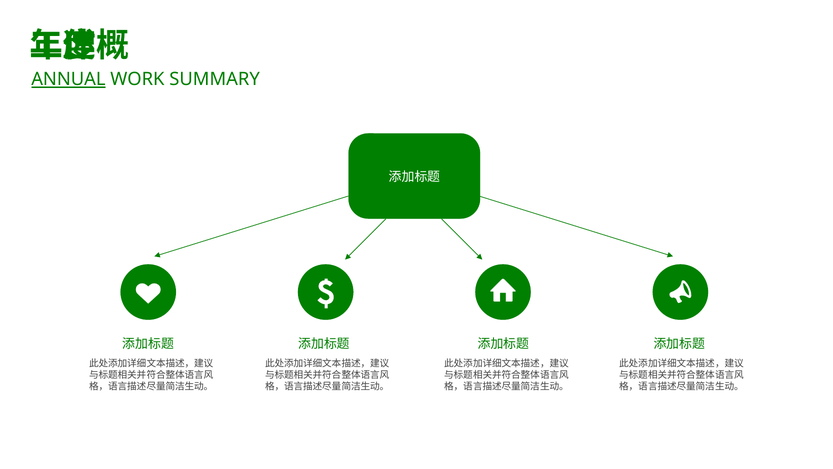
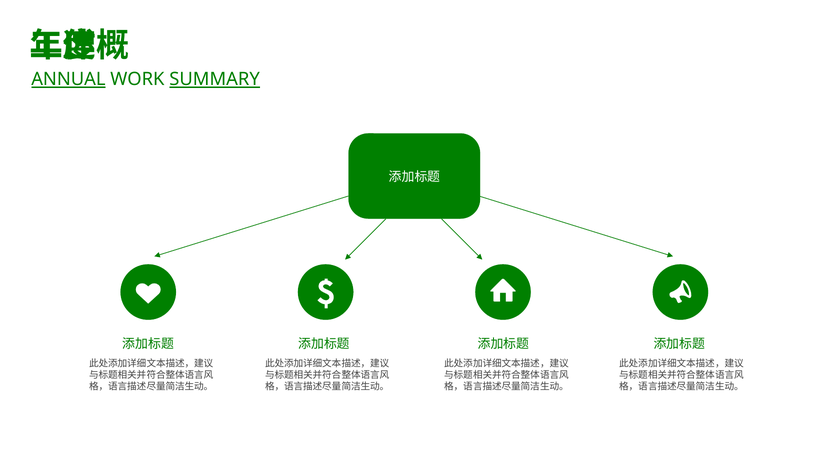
SUMMARY underline: none -> present (215, 79)
